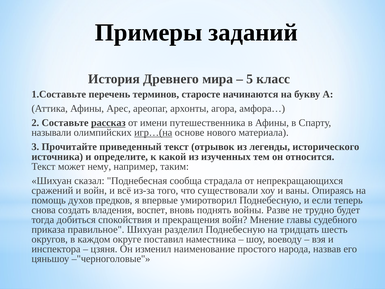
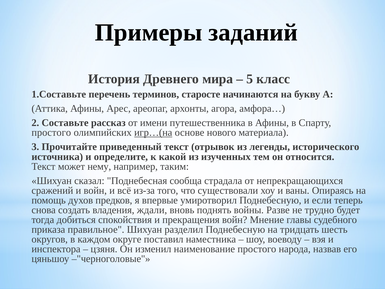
рассказ underline: present -> none (108, 123)
называли: называли -> простого (51, 133)
воспет: воспет -> ждали (152, 210)
